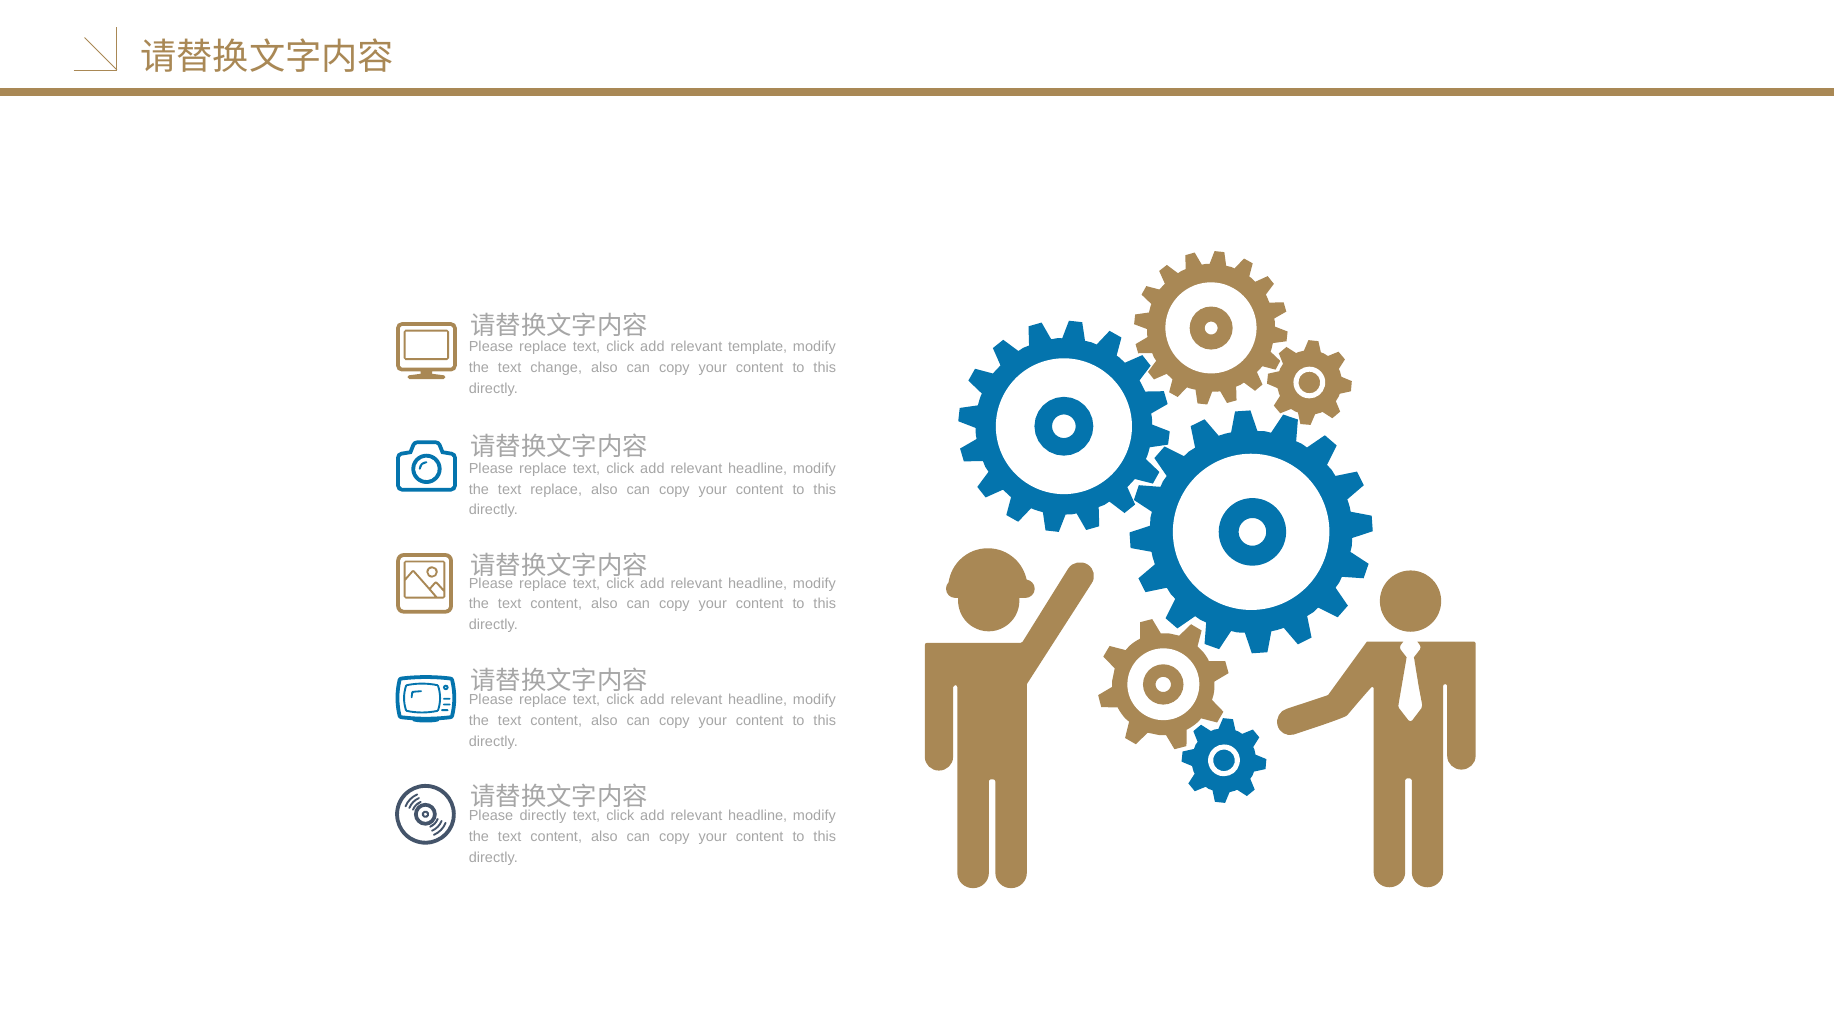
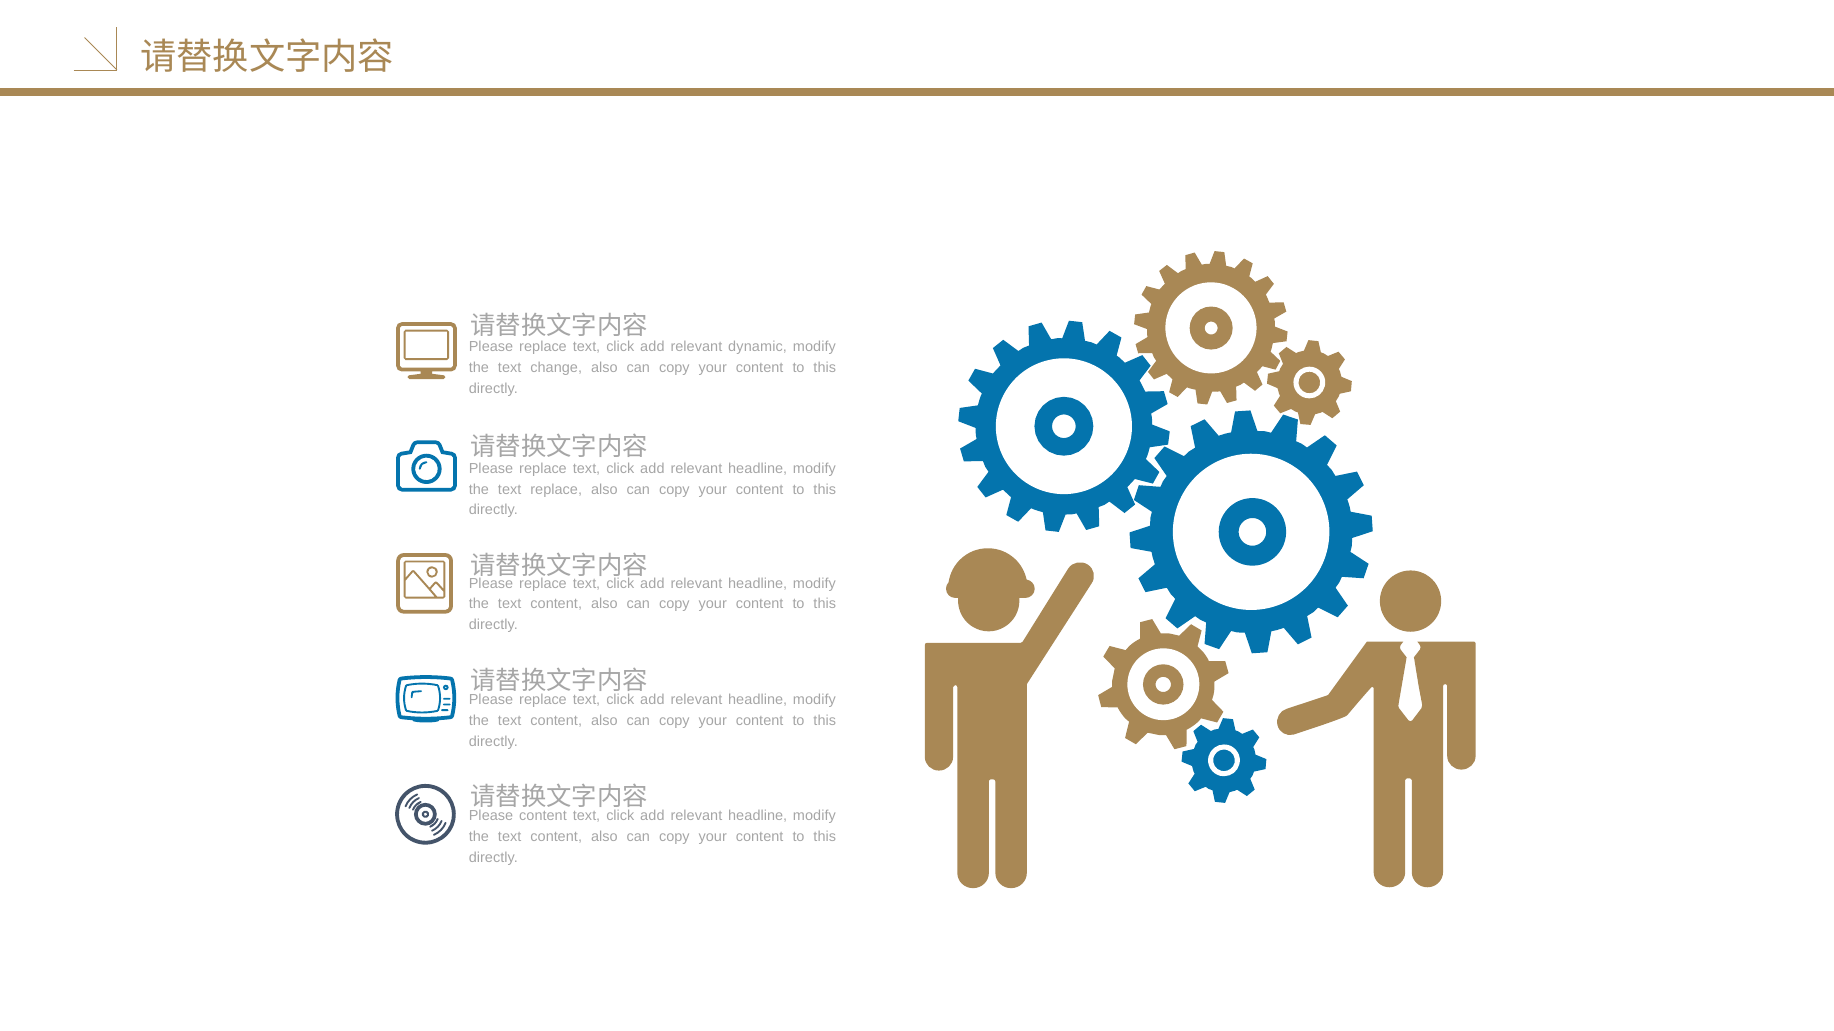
template: template -> dynamic (758, 347)
Please directly: directly -> content (543, 817)
